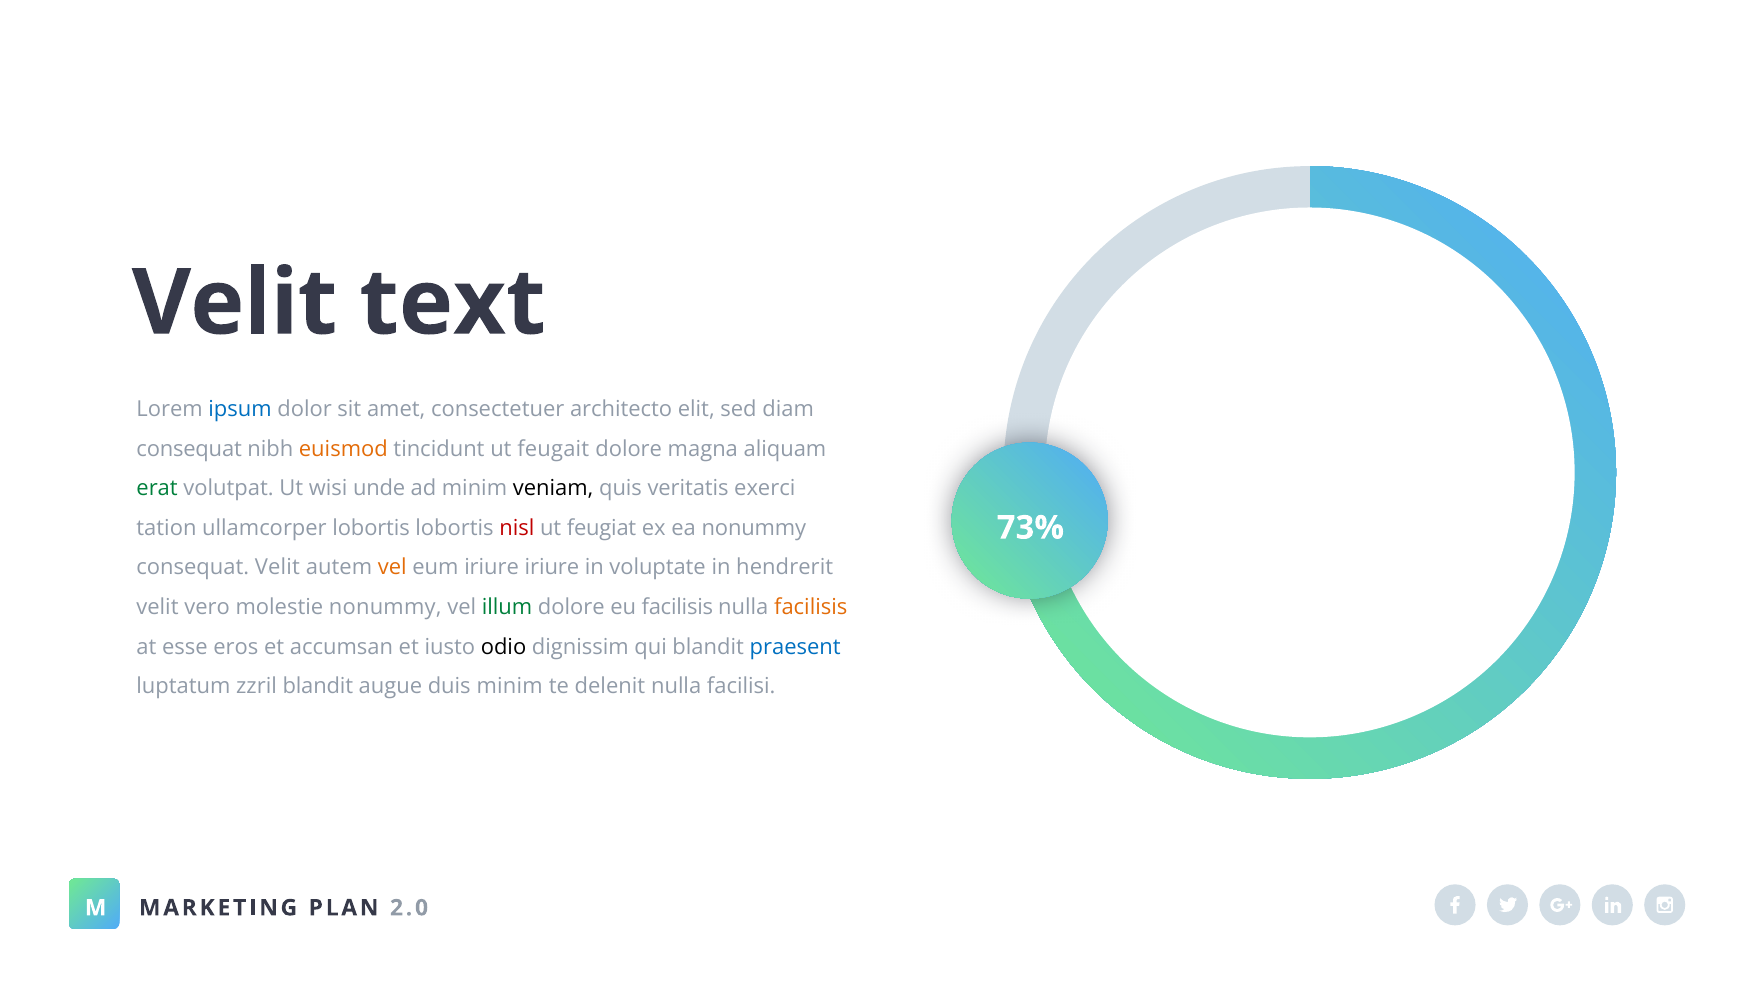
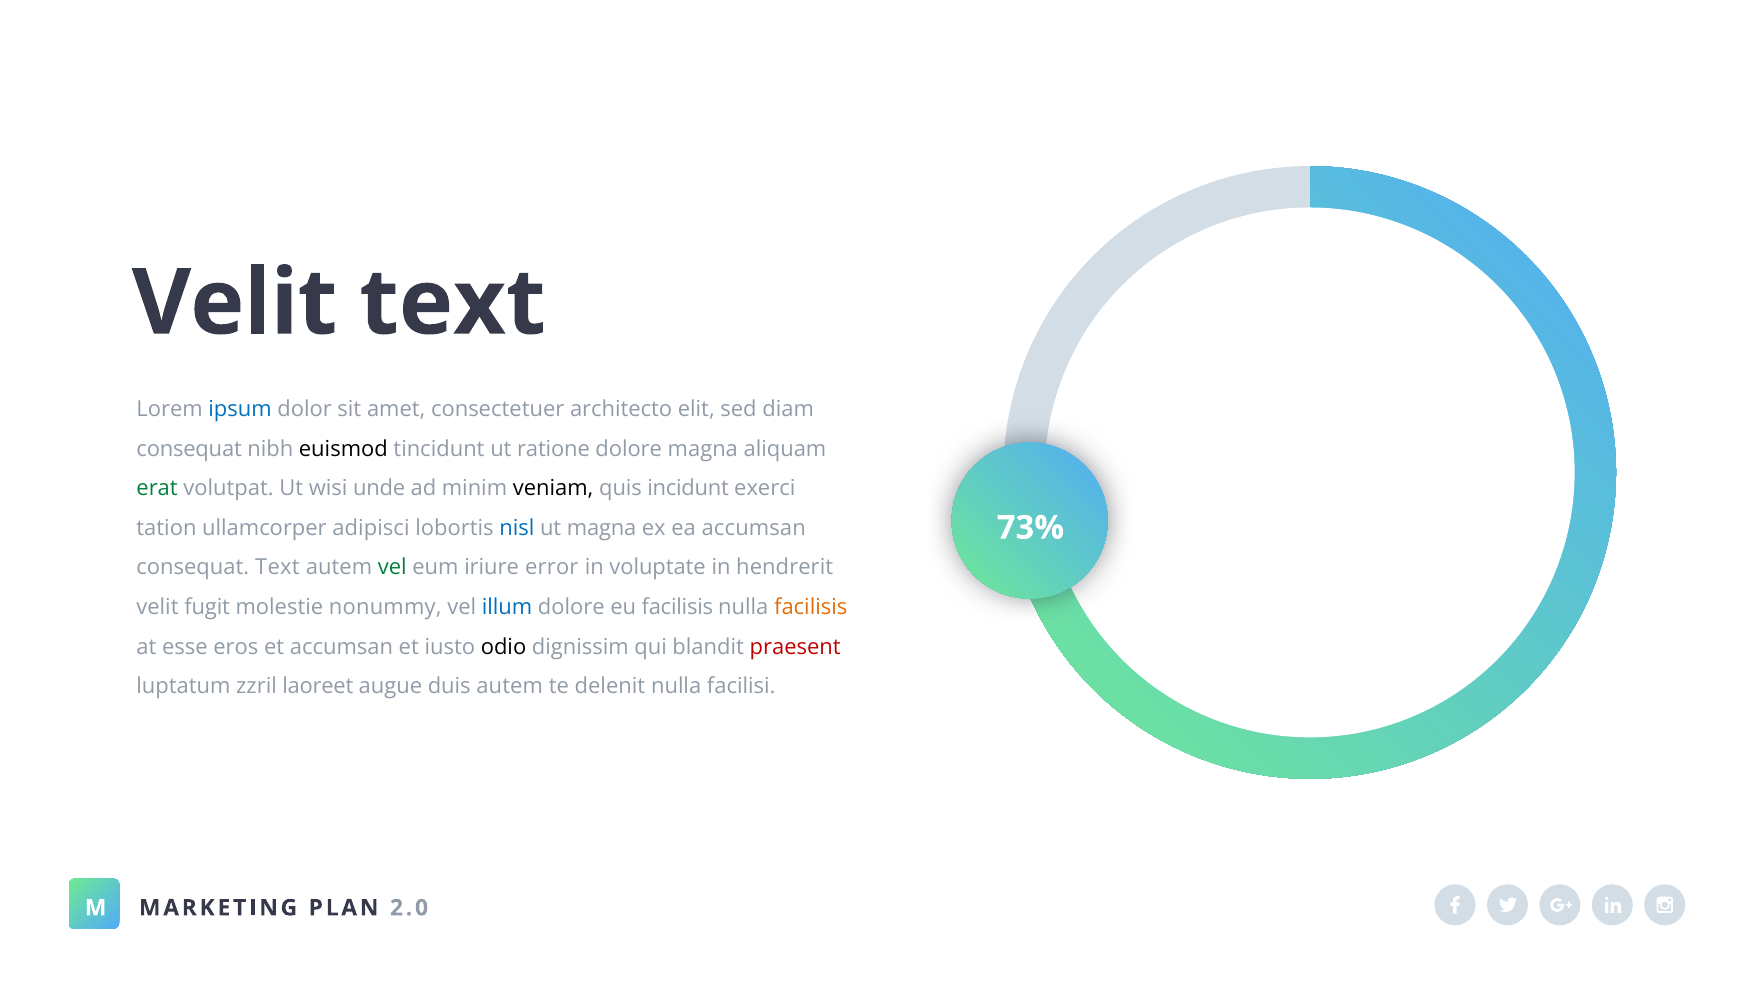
euismod colour: orange -> black (343, 449)
feugait: feugait -> ratione (554, 449)
veritatis: veritatis -> incidunt (688, 488)
ullamcorper lobortis: lobortis -> adipisci (371, 528)
nisl colour: red -> blue (517, 528)
ut feugiat: feugiat -> magna (602, 528)
ea nonummy: nonummy -> accumsan (754, 528)
consequat Velit: Velit -> Text (277, 568)
vel colour: orange -> green (392, 568)
iriure iriure: iriure -> error (552, 568)
vero: vero -> fugit (207, 607)
illum colour: green -> blue (507, 607)
praesent colour: blue -> red (795, 647)
zzril blandit: blandit -> laoreet (318, 686)
duis minim: minim -> autem (510, 686)
